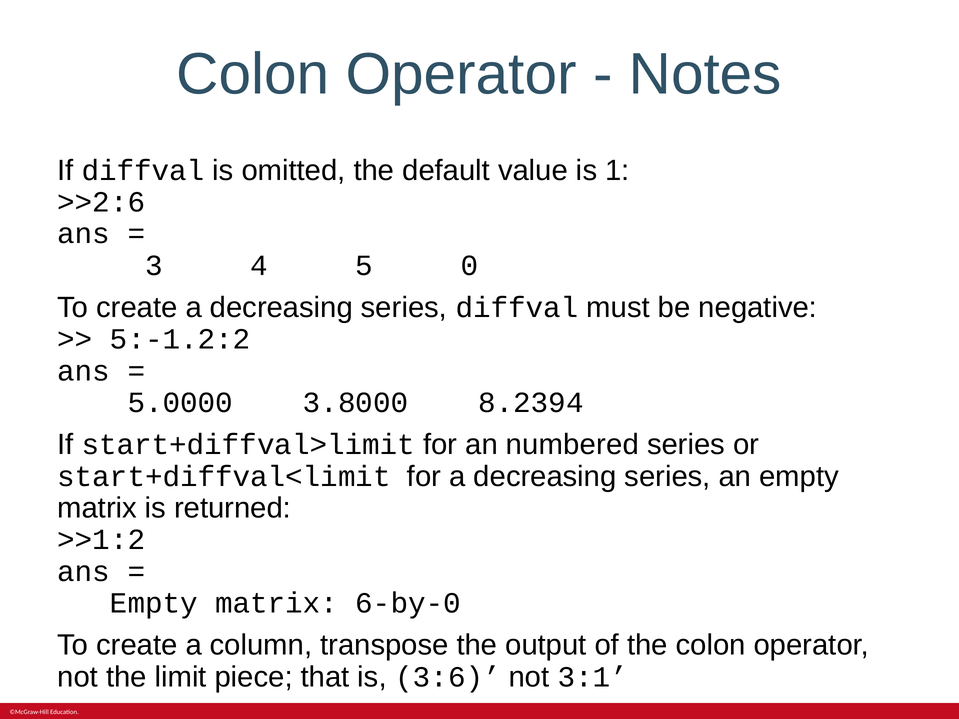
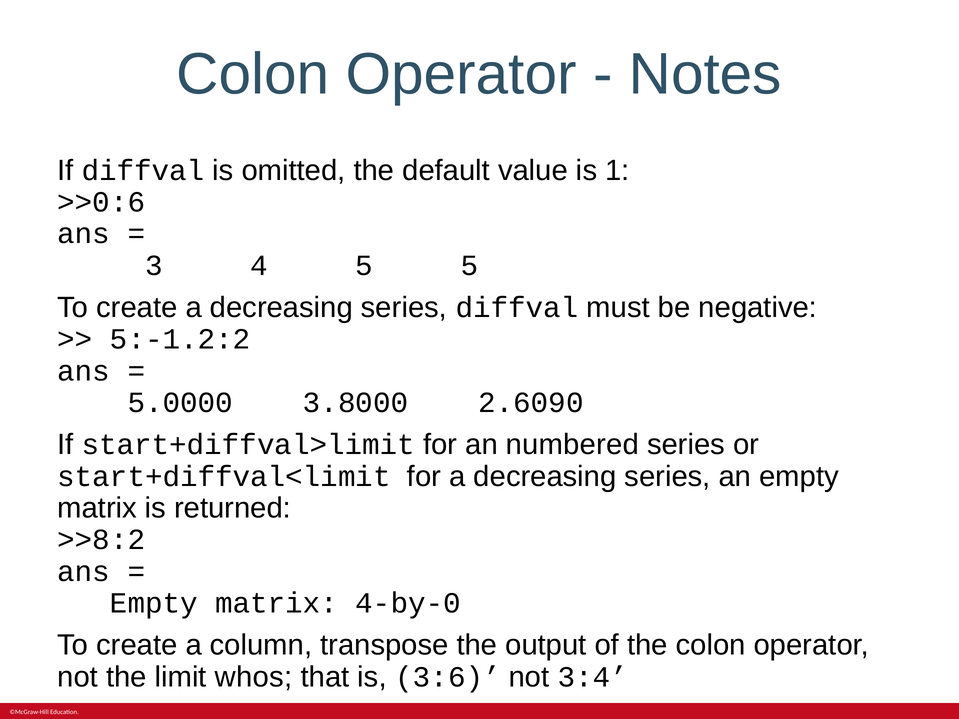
>>2:6: >>2:6 -> >>0:6 (101, 202)
5 0: 0 -> 5 (470, 265)
8.2394: 8.2394 -> 2.6090 (531, 403)
>>1:2: >>1:2 -> >>8:2 (101, 540)
6-by-0: 6-by-0 -> 4-by-0 (408, 603)
piece: piece -> whos (254, 677)
3:1: 3:1 -> 3:4 (593, 677)
